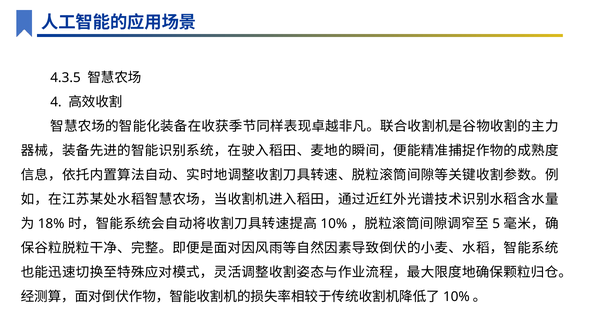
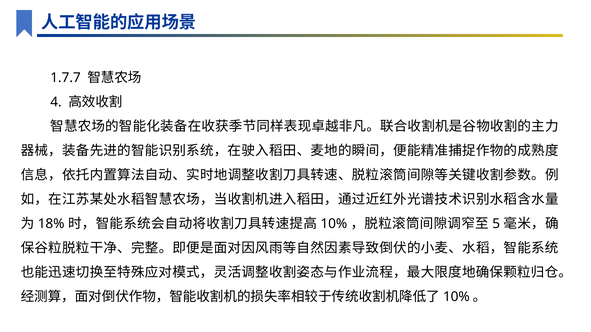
4.3.5: 4.3.5 -> 1.7.7 (65, 78)
